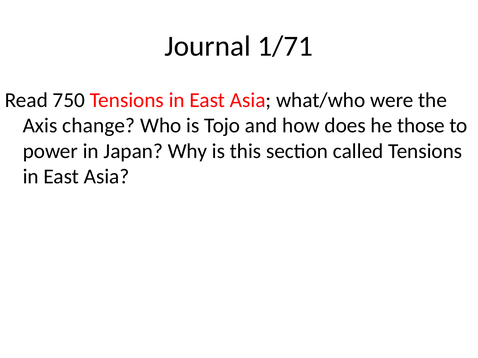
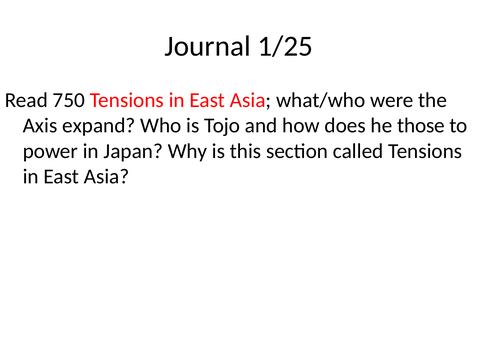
1/71: 1/71 -> 1/25 (285, 46)
change: change -> expand (99, 126)
